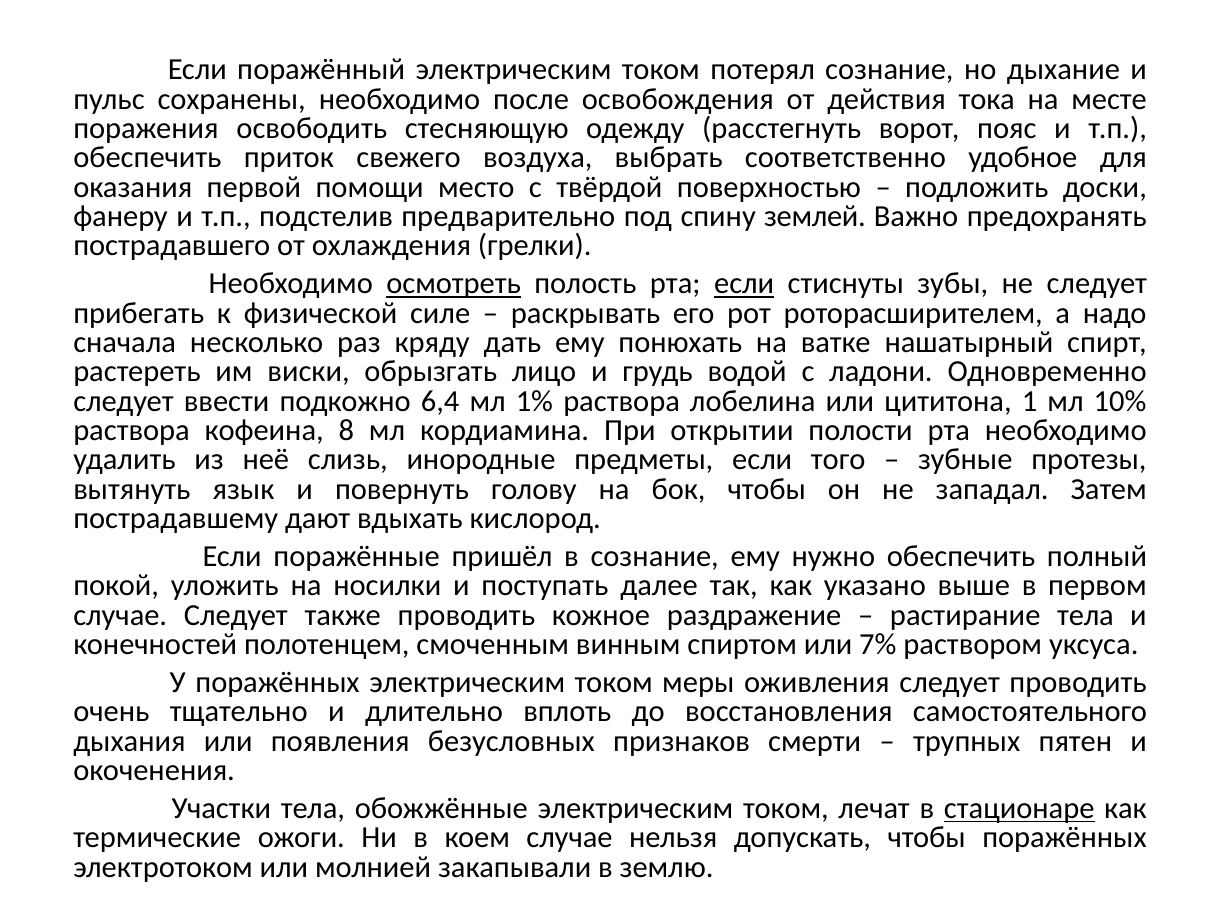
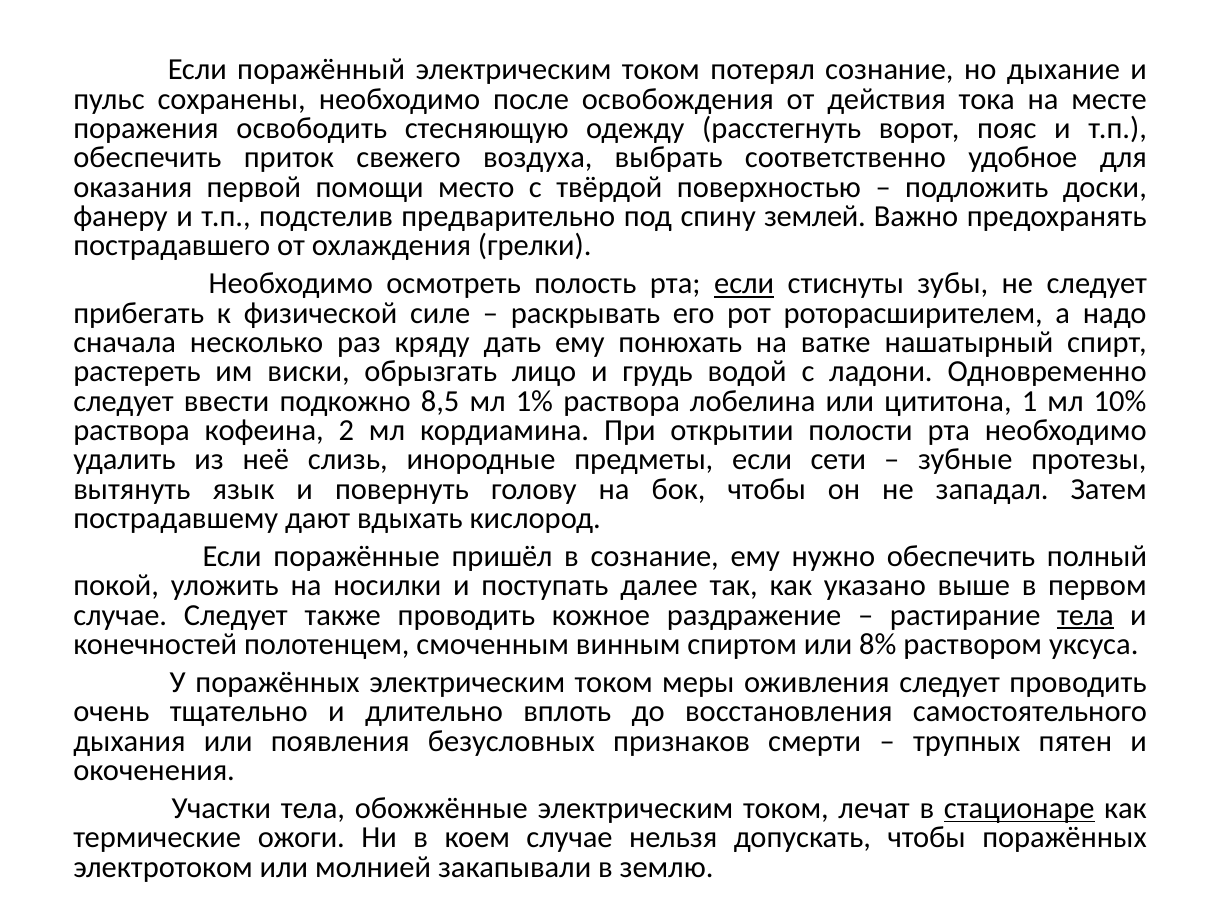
осмотреть underline: present -> none (454, 284)
6,4: 6,4 -> 8,5 (440, 401)
8: 8 -> 2 (346, 430)
того: того -> сети (838, 460)
тела underline: none -> present (1085, 615)
7%: 7% -> 8% (878, 644)
